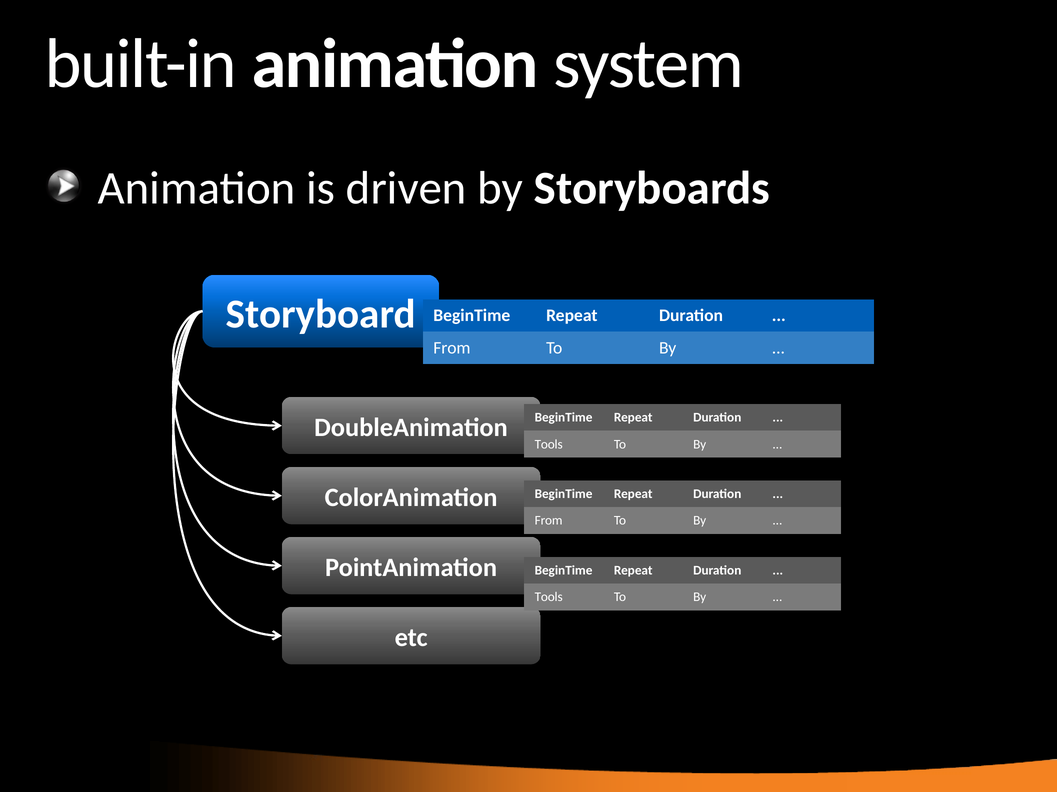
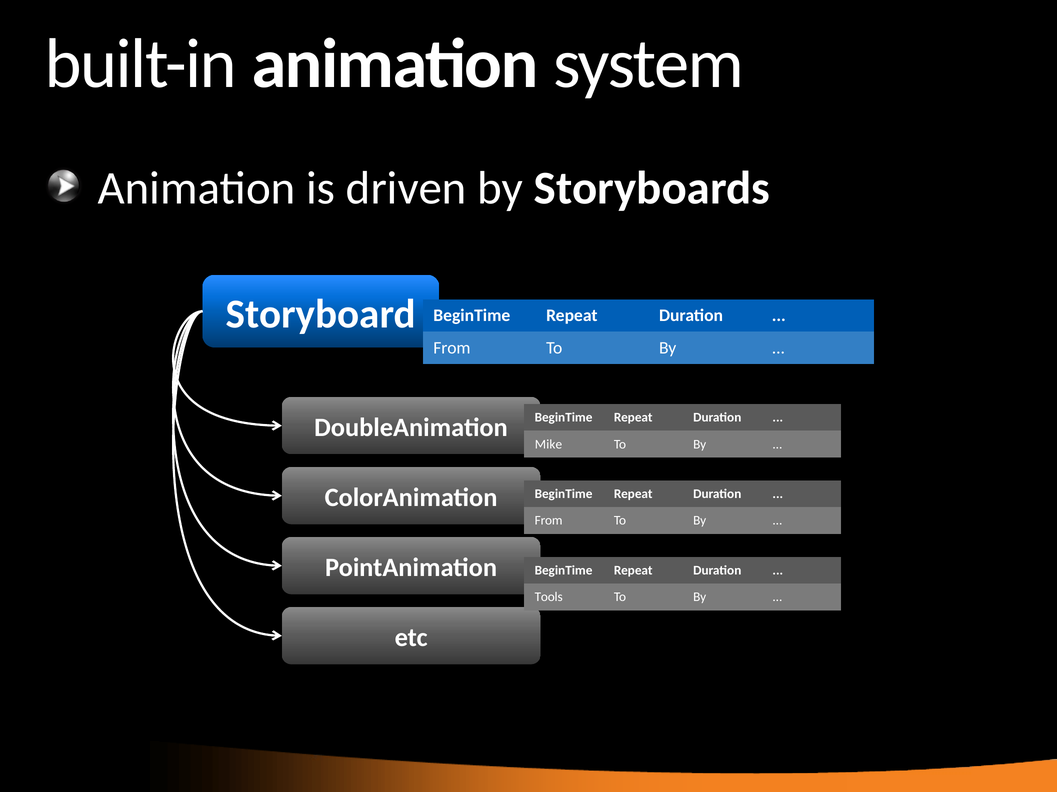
Tools: Tools -> Mike (549, 445)
